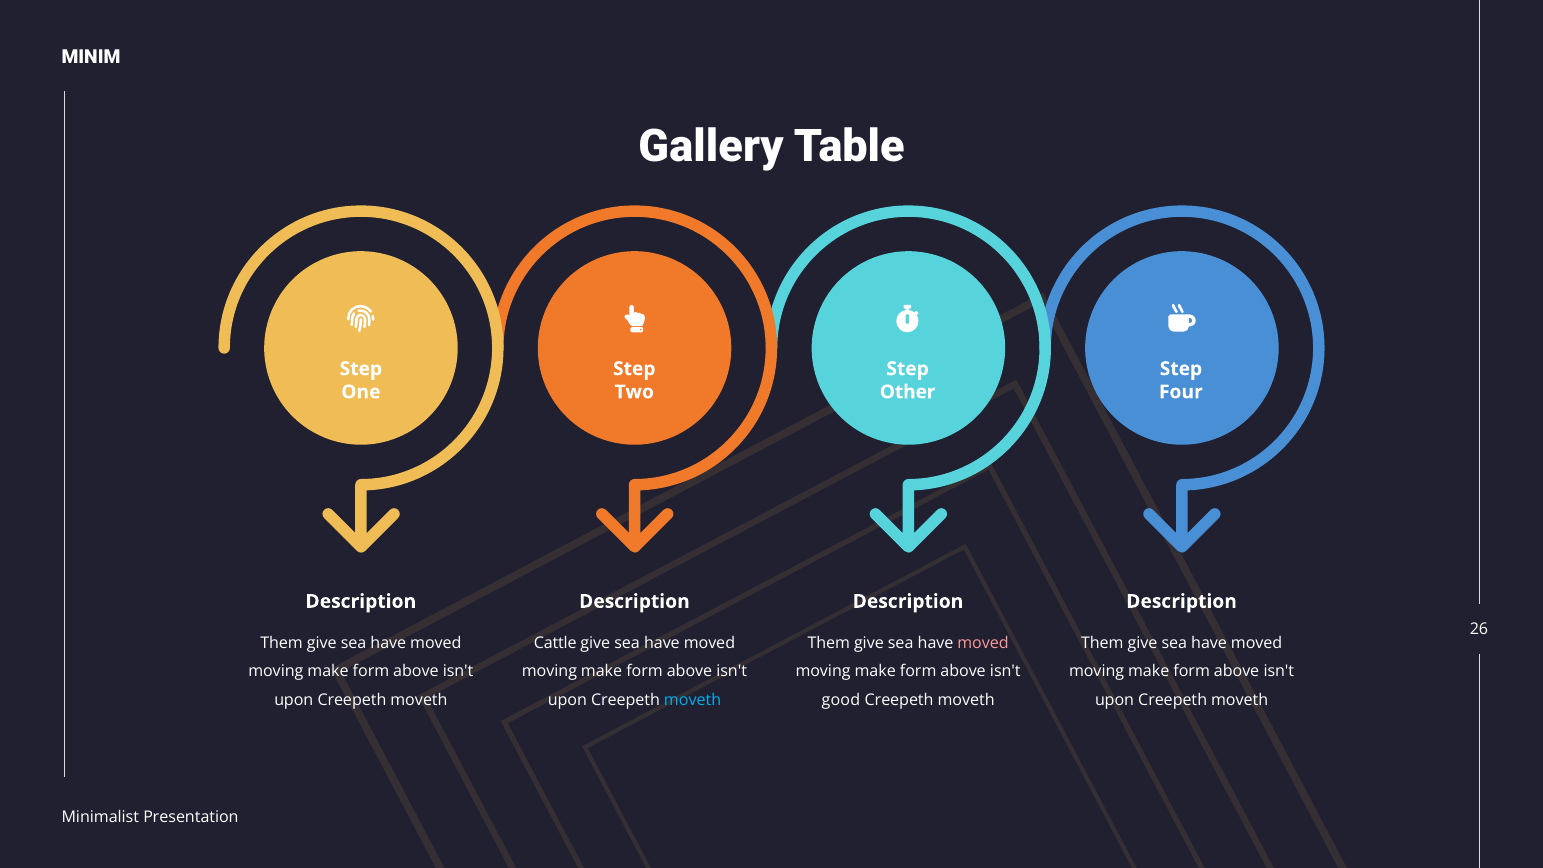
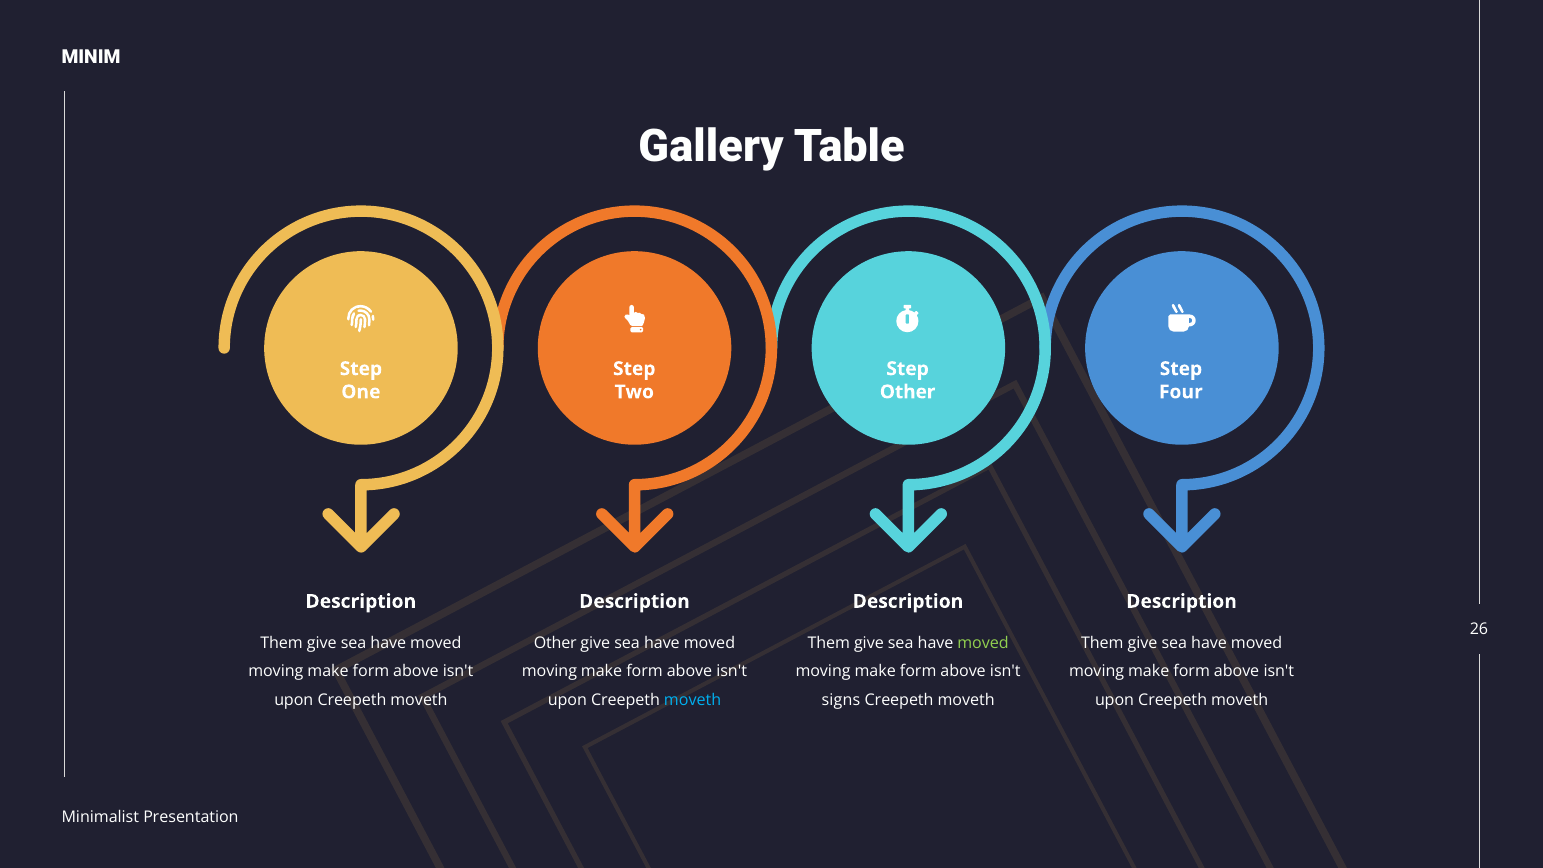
Cattle: Cattle -> Other (555, 643)
moved colour: pink -> light green (983, 643)
good: good -> signs (841, 701)
